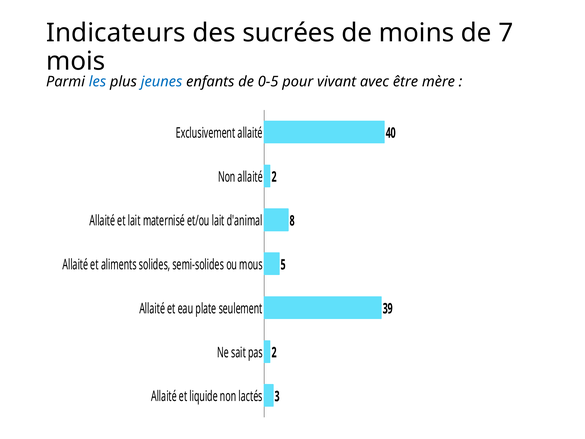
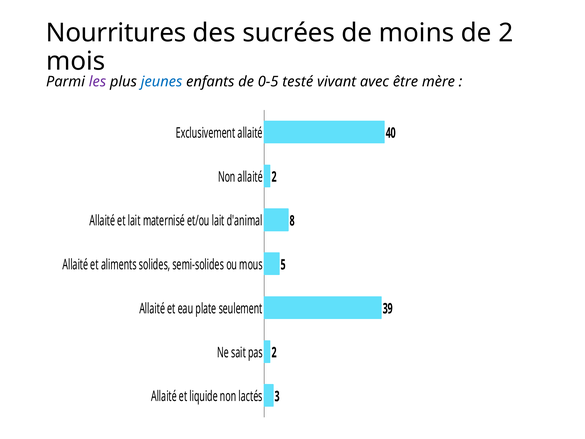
Indicateurs: Indicateurs -> Nourritures (116, 33)
de 7: 7 -> 2 (506, 33)
les colour: blue -> purple (97, 82)
pour: pour -> testé (298, 82)
